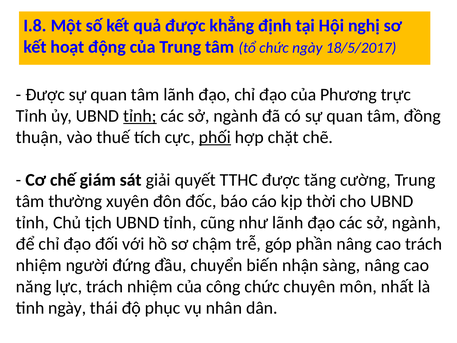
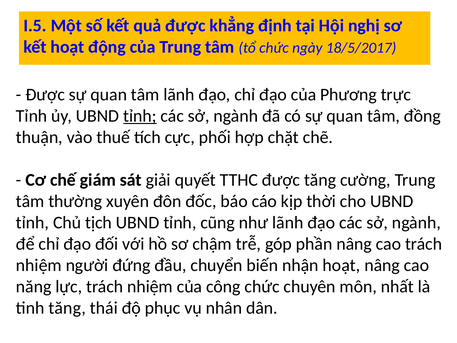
I.8: I.8 -> I.5 (35, 26)
phối underline: present -> none (215, 137)
nhận sàng: sàng -> hoạt (341, 265)
tinh ngày: ngày -> tăng (67, 308)
